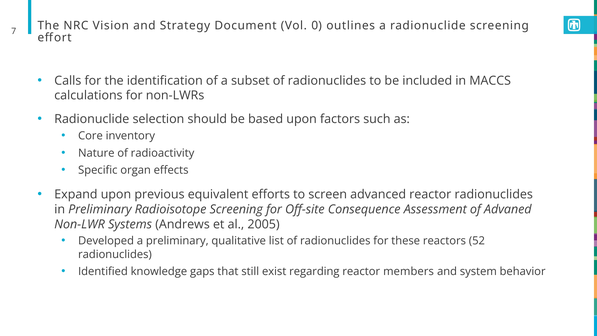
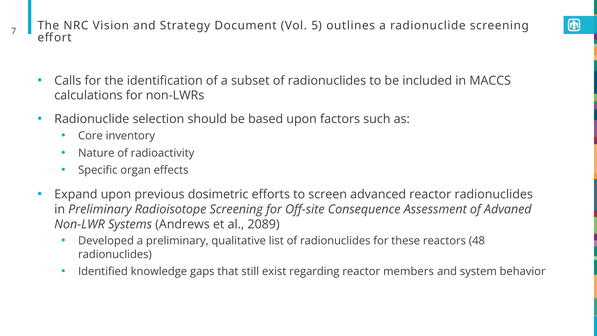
0: 0 -> 5 (317, 26)
equivalent: equivalent -> dosimetric (218, 194)
2005: 2005 -> 2089 (264, 224)
52: 52 -> 48 (477, 241)
